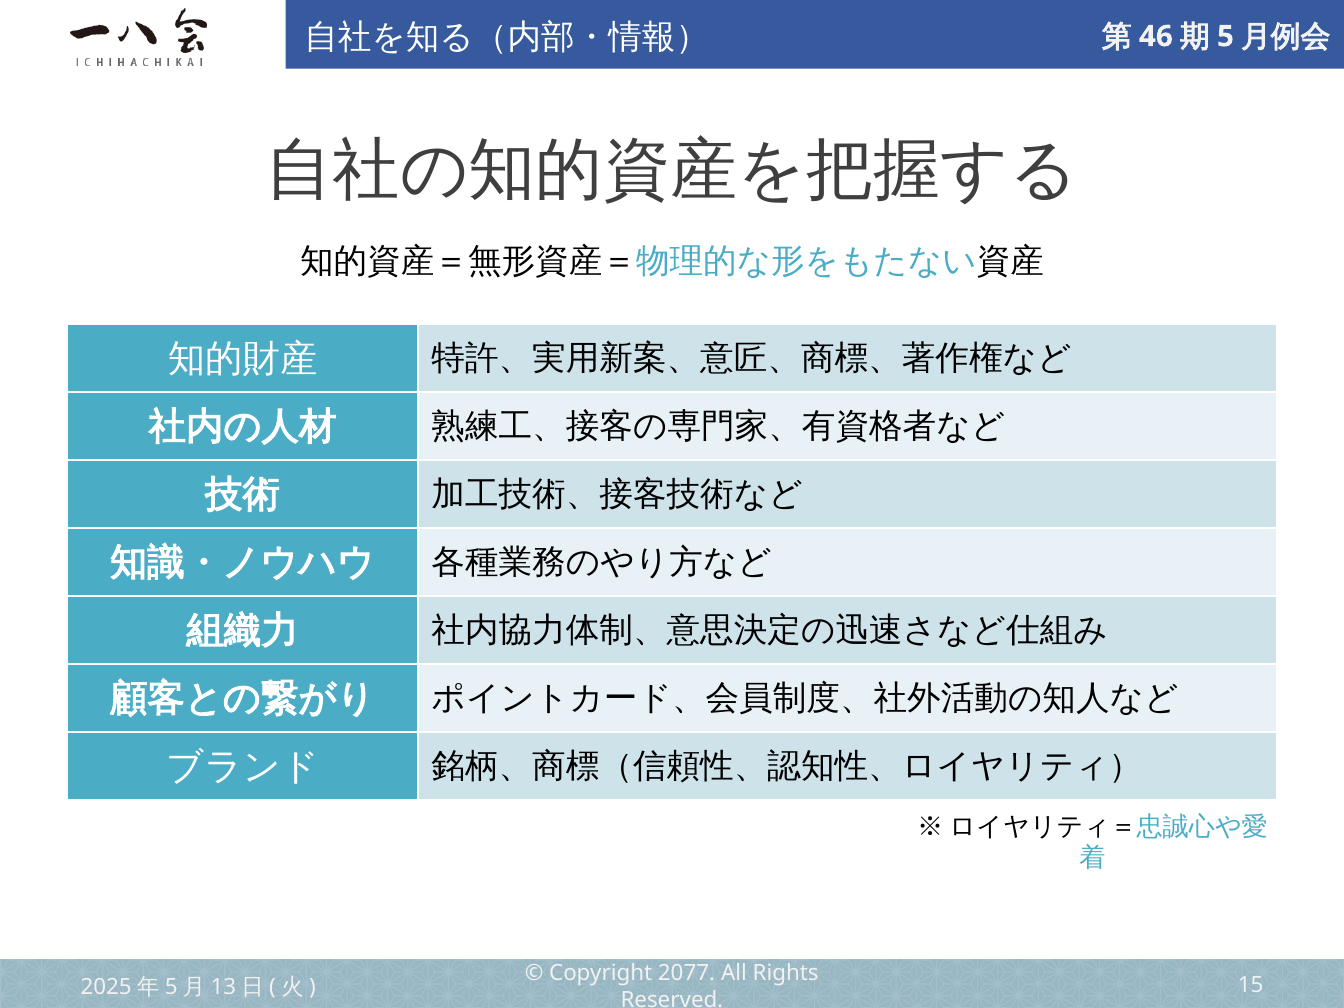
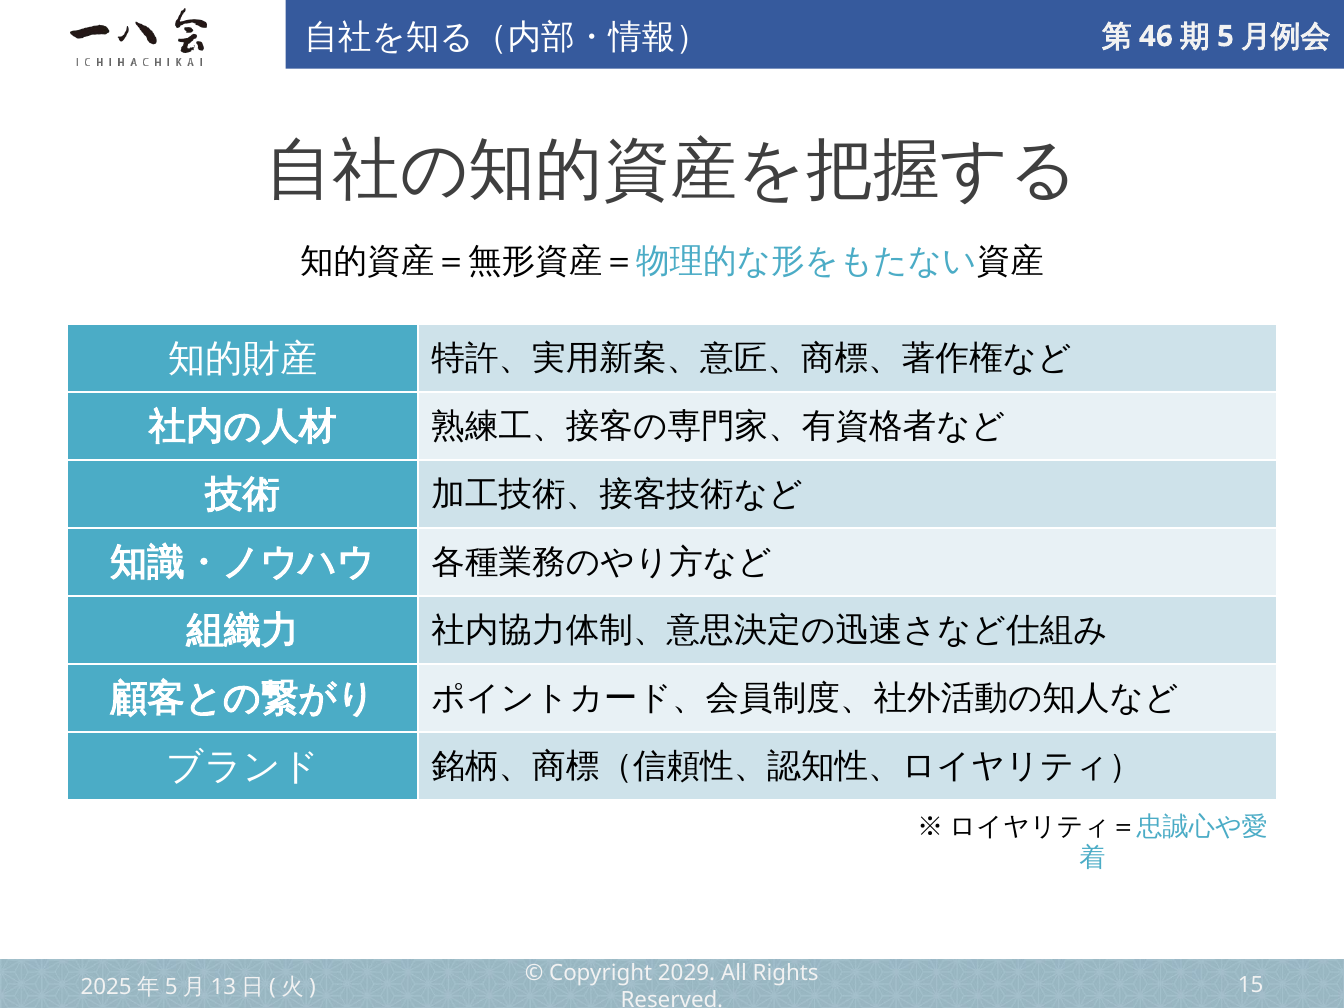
2077: 2077 -> 2029 (687, 973)
